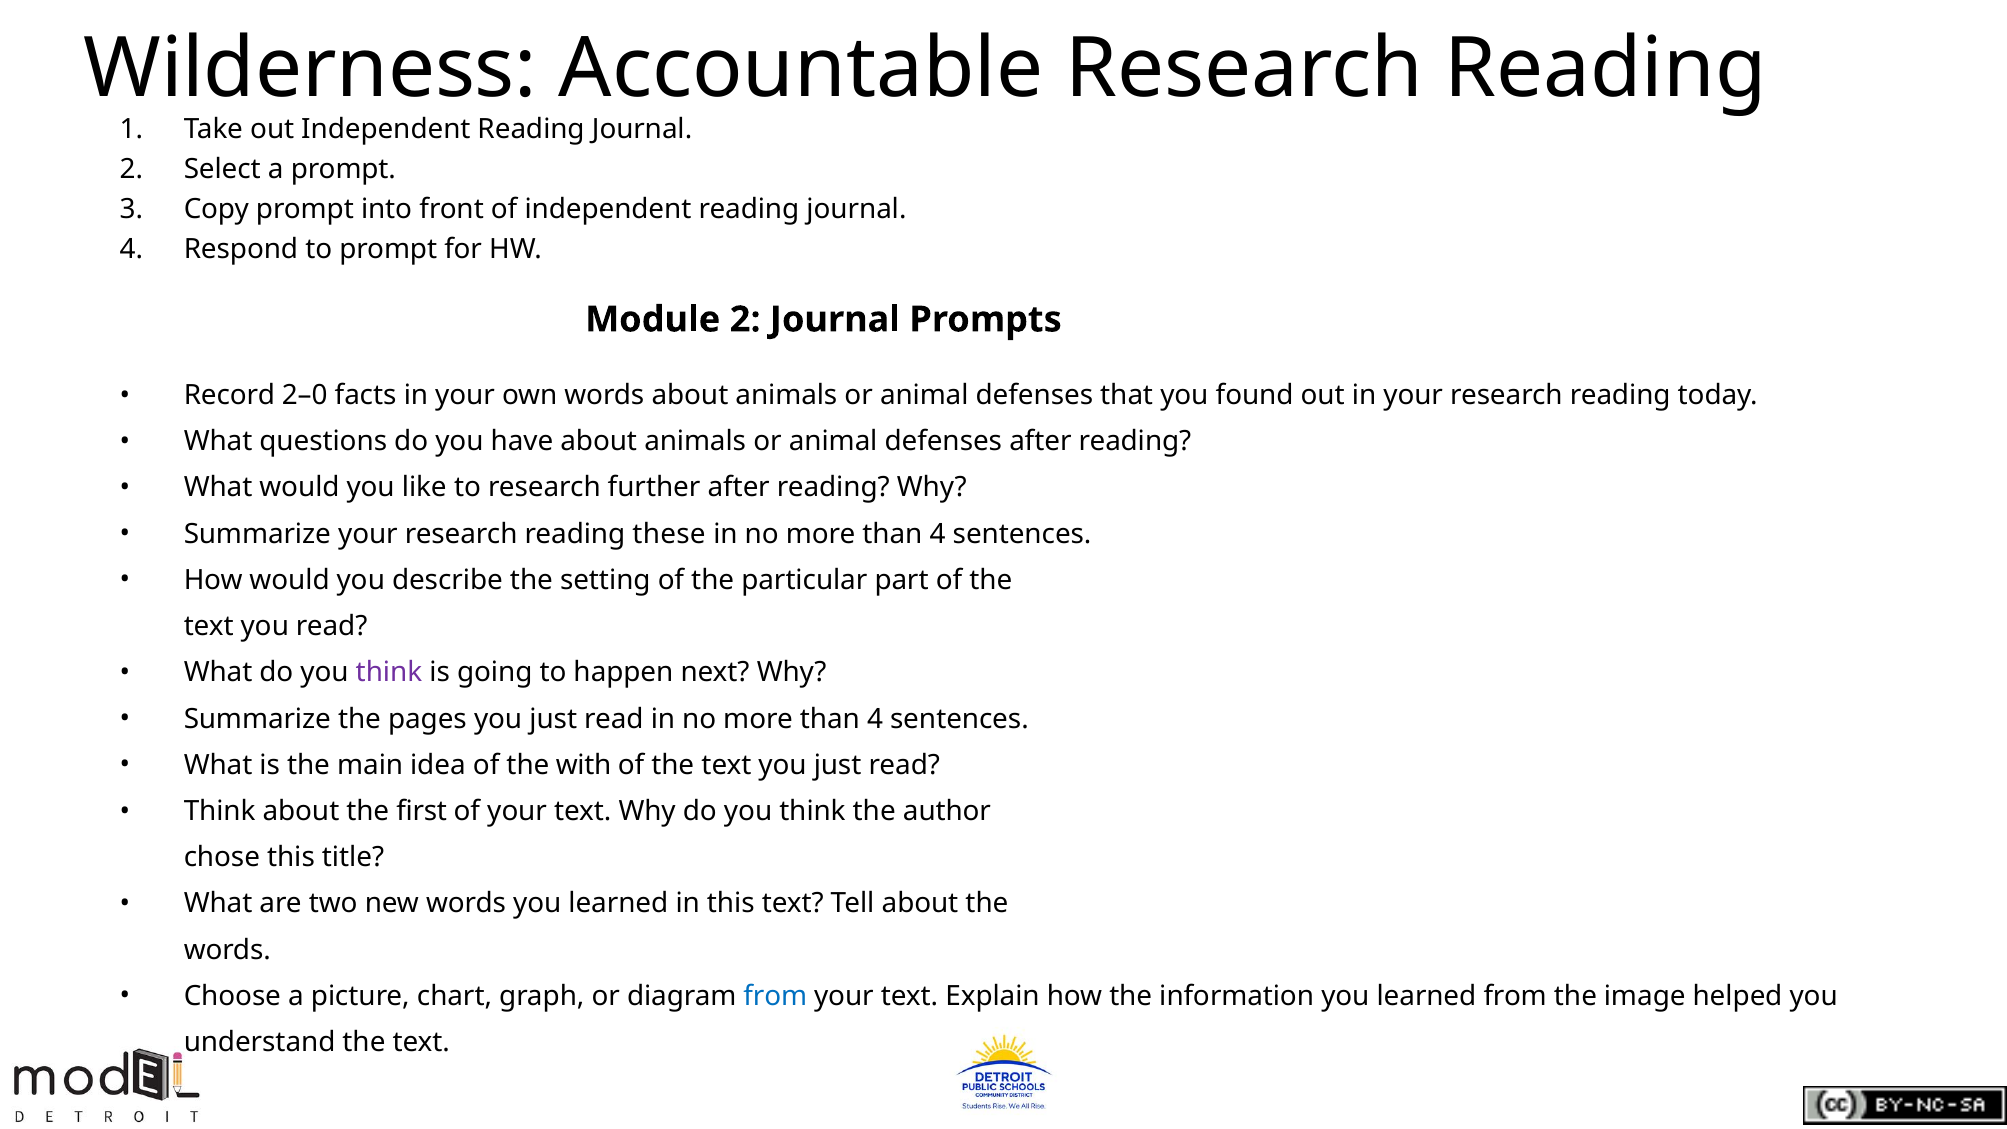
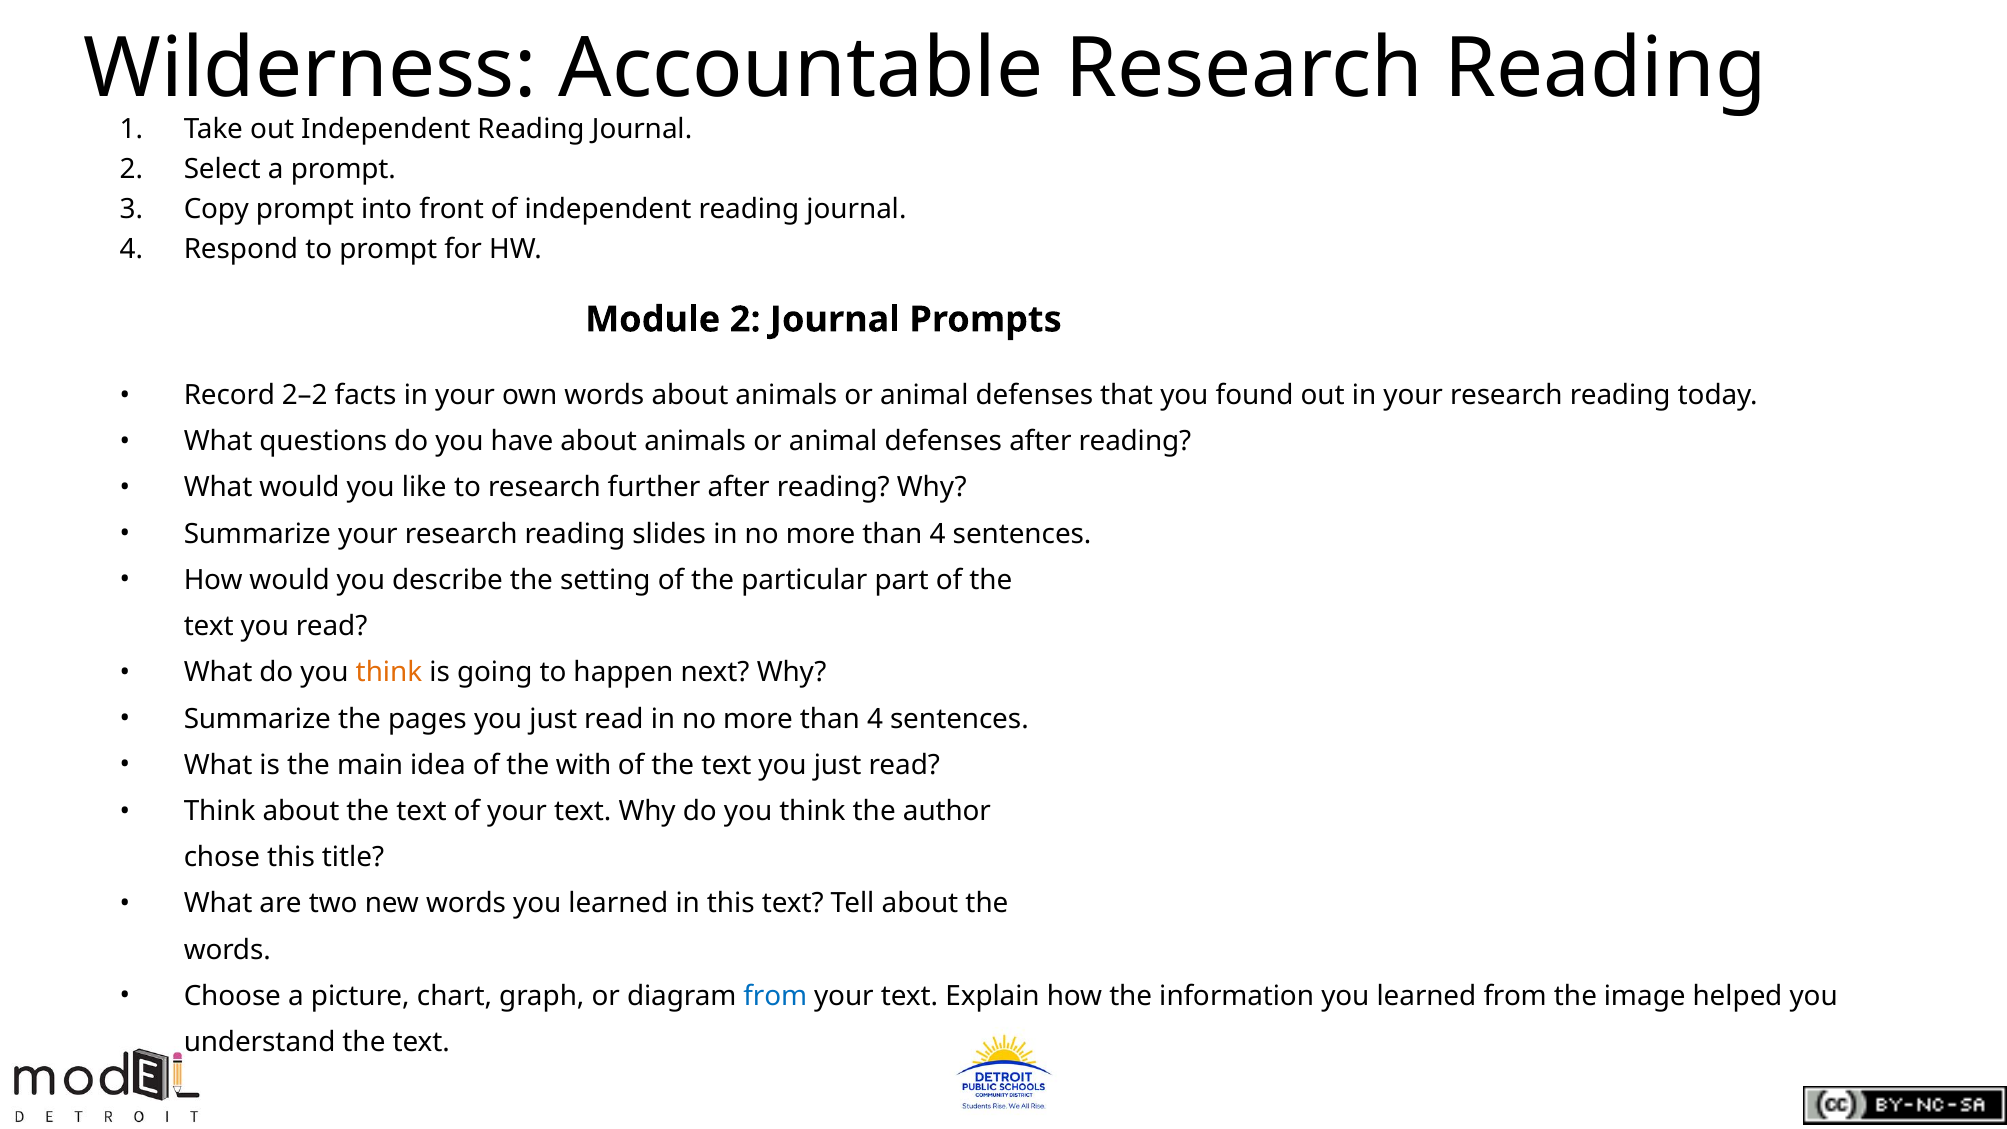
2–0: 2–0 -> 2–2 (305, 395)
these: these -> slides (669, 534)
think colour: purple -> orange (389, 673)
about the first: first -> text (422, 811)
